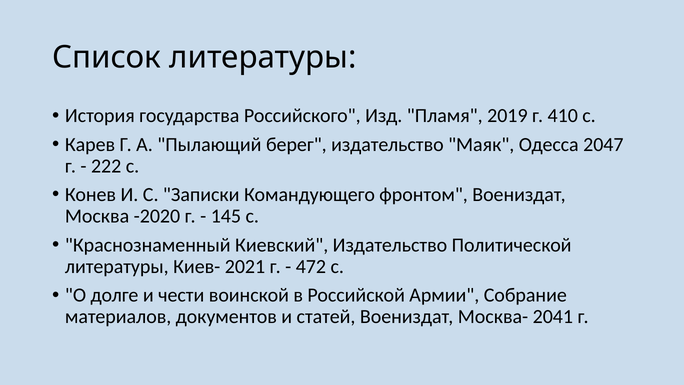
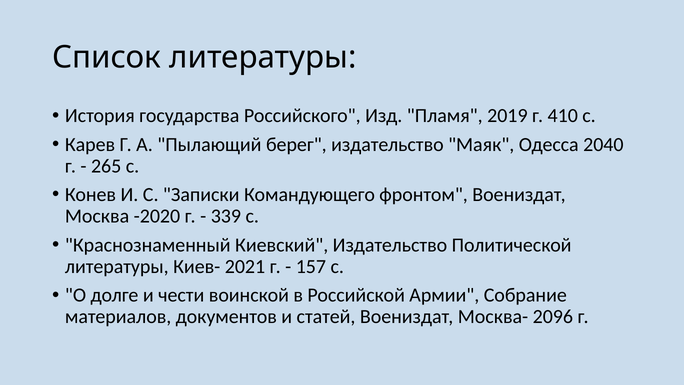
2047: 2047 -> 2040 (603, 144)
222: 222 -> 265 (106, 166)
145: 145 -> 339 (226, 216)
472: 472 -> 157 (311, 266)
2041: 2041 -> 2096 (553, 317)
